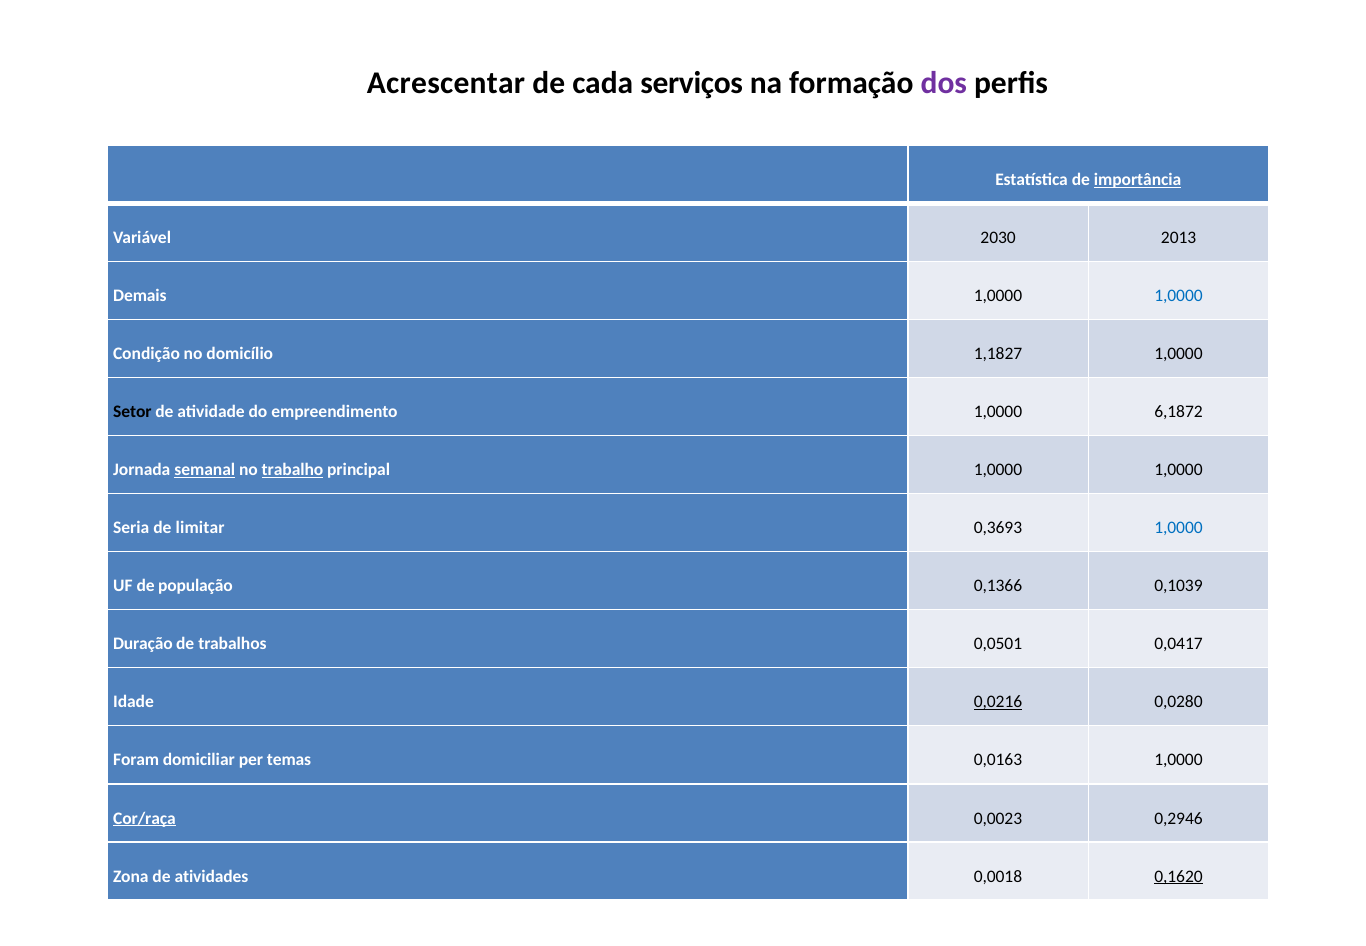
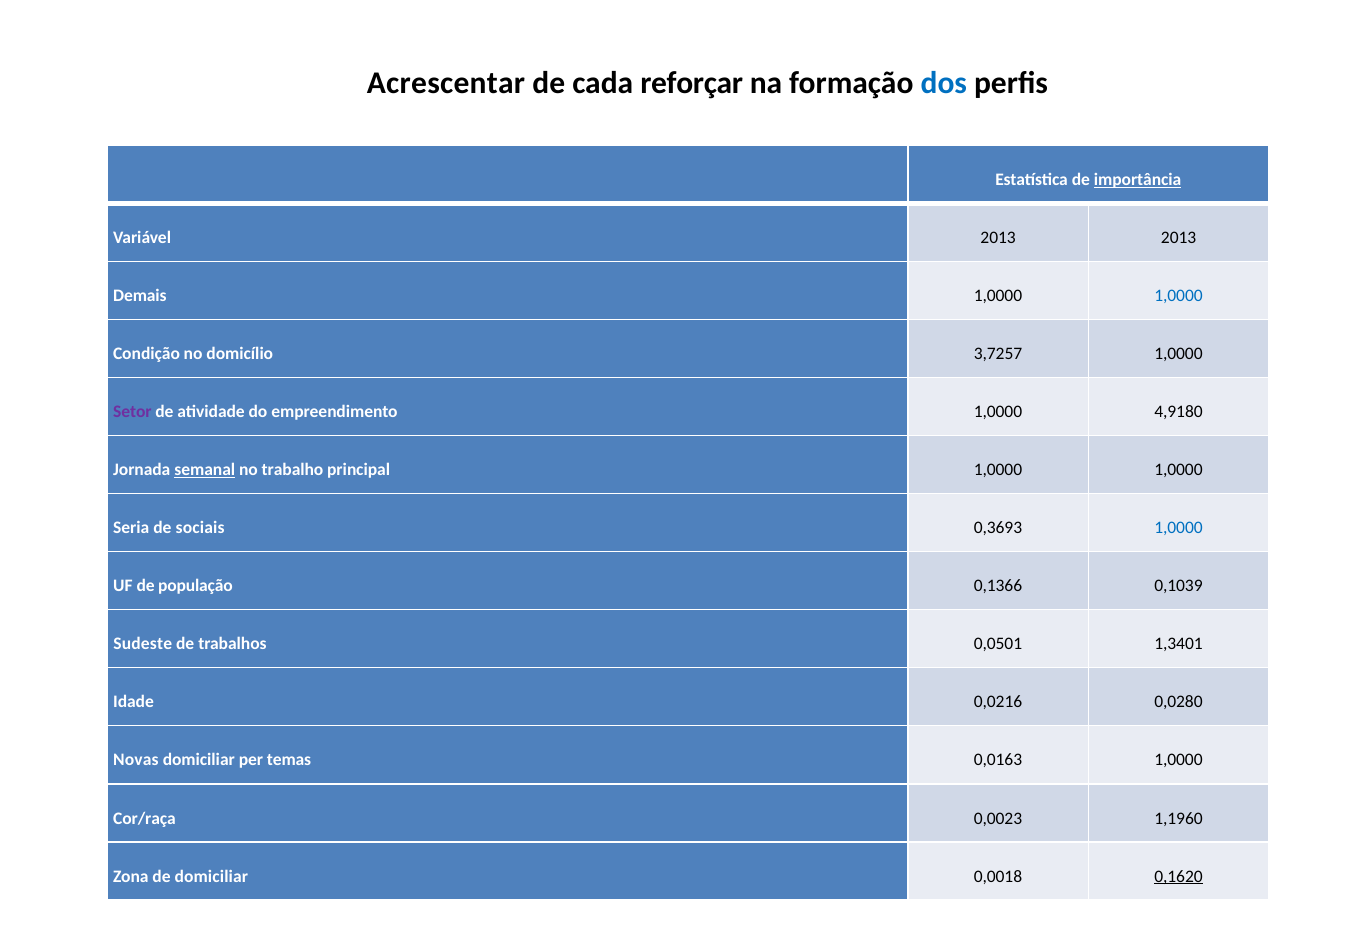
serviços: serviços -> reforçar (692, 83)
dos colour: purple -> blue (944, 83)
Variável 2030: 2030 -> 2013 (998, 238)
1,1827: 1,1827 -> 3,7257 (998, 354)
Setor colour: black -> purple (132, 412)
6,1872: 6,1872 -> 4,9180 (1179, 412)
trabalho underline: present -> none (293, 470)
limitar: limitar -> sociais (200, 528)
Duração: Duração -> Sudeste (143, 644)
0,0417: 0,0417 -> 1,3401 (1179, 644)
0,0216 underline: present -> none (998, 702)
Foram: Foram -> Novas (136, 760)
Cor/raça underline: present -> none (144, 818)
0,2946: 0,2946 -> 1,1960 (1179, 818)
de atividades: atividades -> domiciliar (211, 876)
